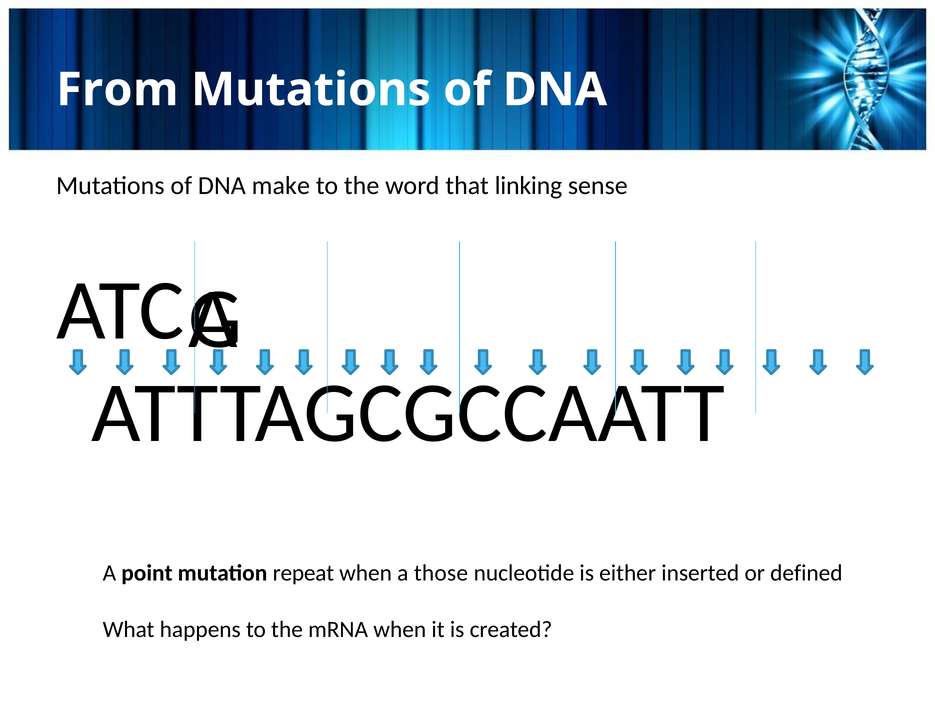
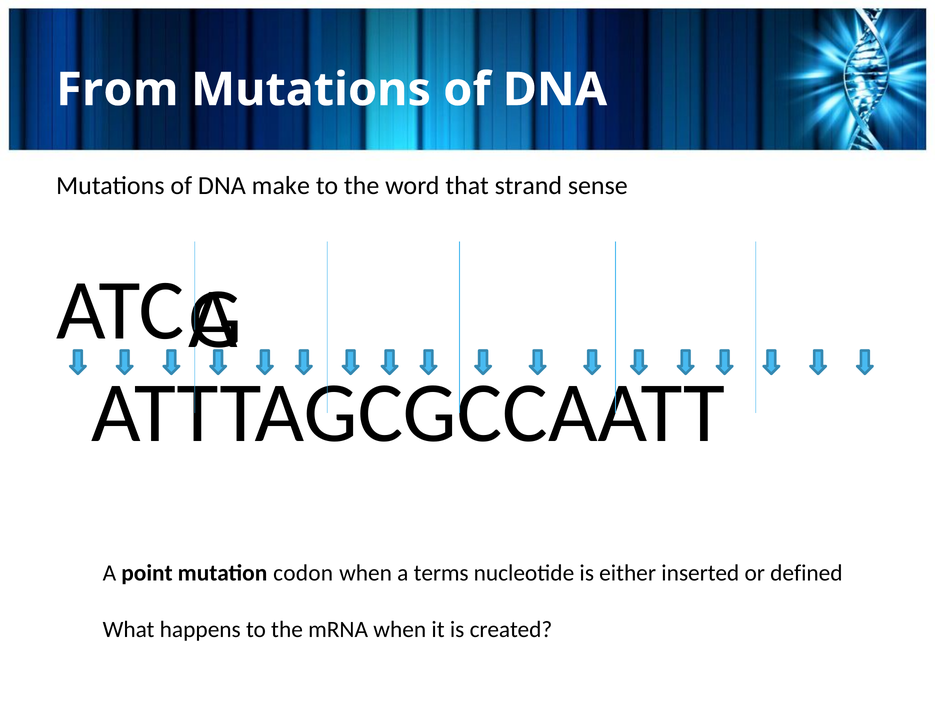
linking: linking -> strand (528, 186)
repeat: repeat -> codon (303, 573)
those: those -> terms (441, 573)
